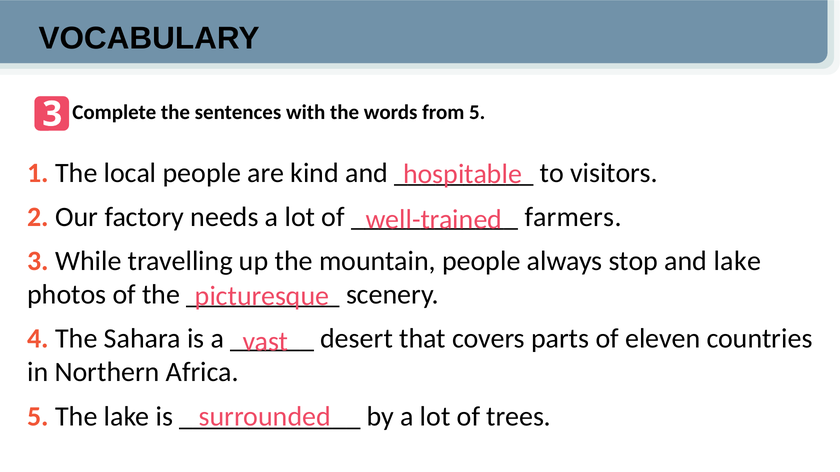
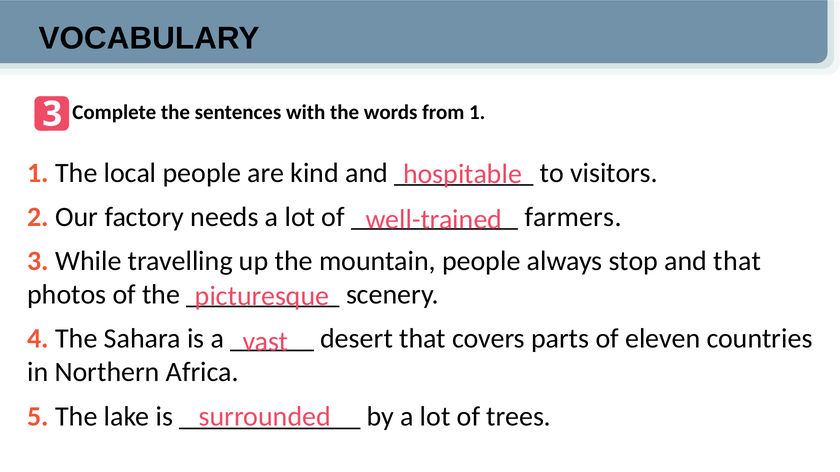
from 5: 5 -> 1 (477, 112)
and lake: lake -> that (737, 261)
